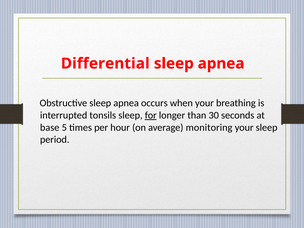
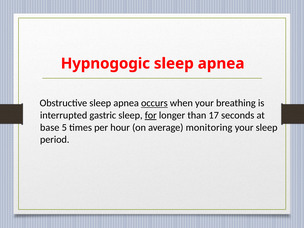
Differential: Differential -> Hypnogogic (105, 64)
occurs underline: none -> present (154, 103)
tonsils: tonsils -> gastric (103, 115)
30: 30 -> 17 (214, 115)
